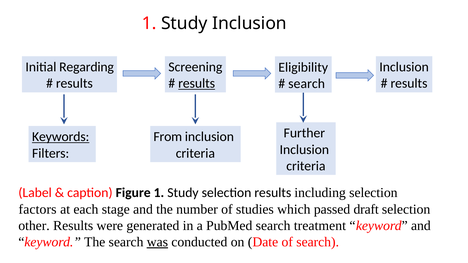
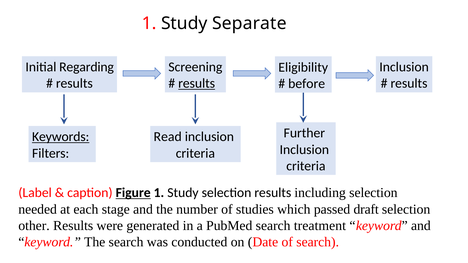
Study Inclusion: Inclusion -> Separate (249, 23)
search: search -> before (307, 84)
From: From -> Read (168, 137)
Figure underline: none -> present (133, 193)
factors: factors -> needed (38, 209)
was underline: present -> none (157, 242)
